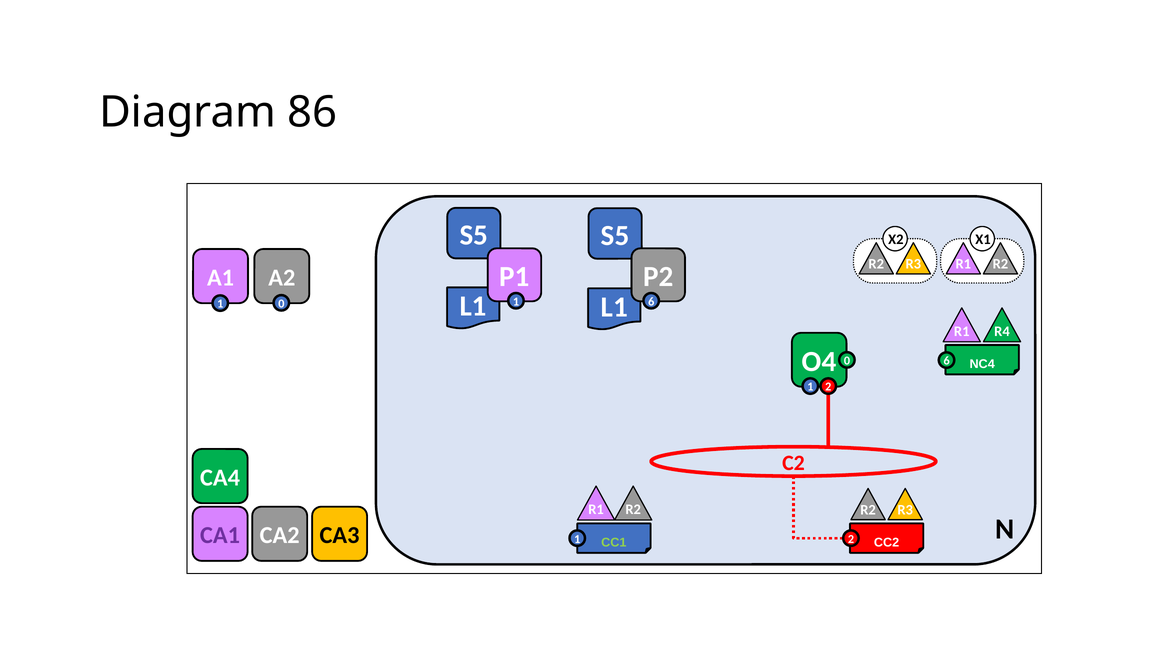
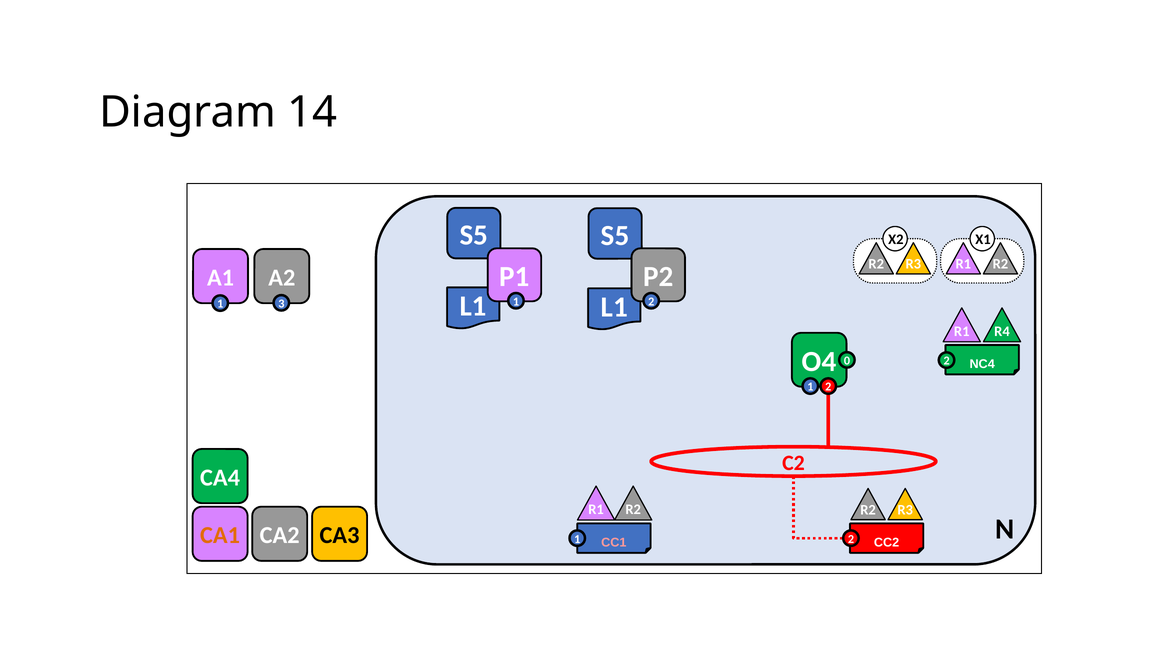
86: 86 -> 14 (312, 112)
6: 6 -> 2 (651, 302)
1 0: 0 -> 3 (281, 304)
0 6: 6 -> 2 (947, 361)
CA1 colour: purple -> orange (220, 536)
CC1 colour: light green -> pink (614, 543)
